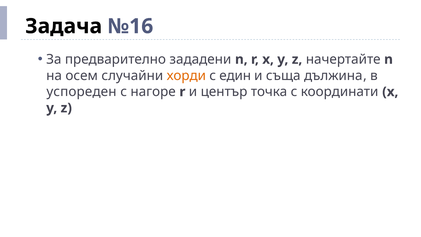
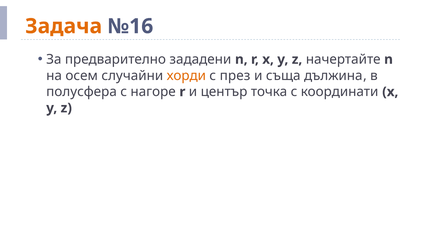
Задача colour: black -> orange (64, 26)
един: един -> през (235, 76)
успореден: успореден -> полусфера (82, 92)
